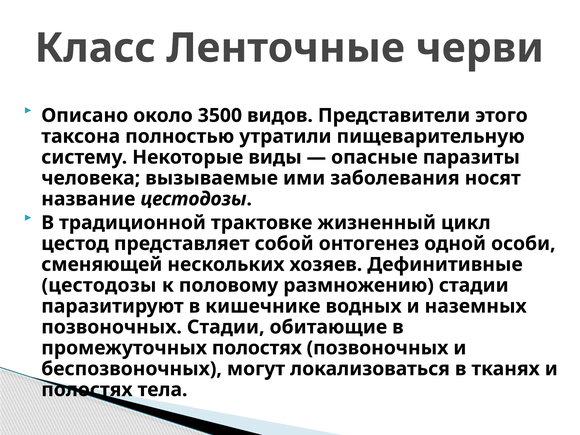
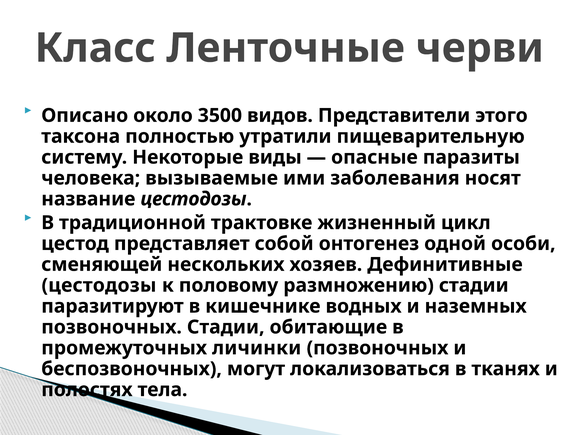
промежуточных полостях: полостях -> личинки (257, 348)
